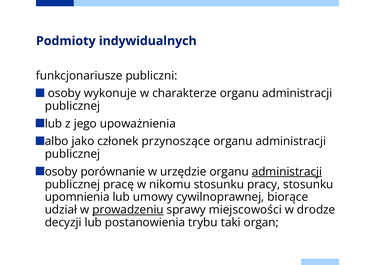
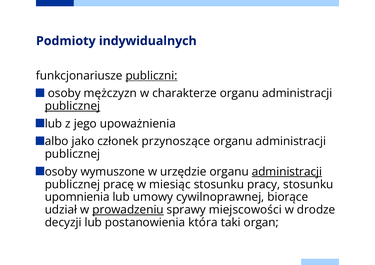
publiczni underline: none -> present (152, 76)
wykonuje: wykonuje -> mężczyzn (110, 93)
publicznej underline: none -> present (73, 106)
porównanie: porównanie -> wymuszone (113, 172)
nikomu: nikomu -> miesiąc (170, 184)
trybu: trybu -> która (203, 223)
